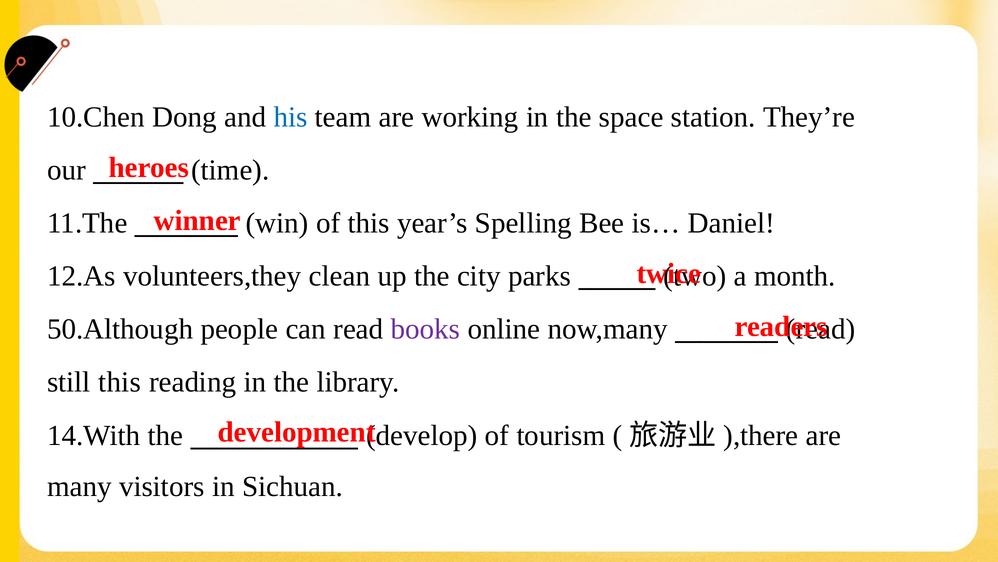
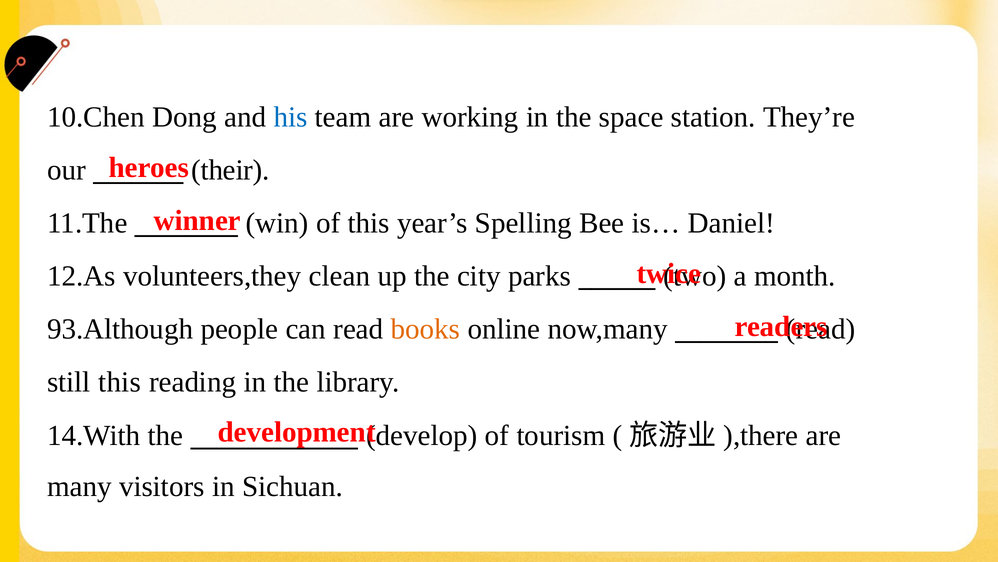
time: time -> their (230, 170)
50.Although: 50.Although -> 93.Although (120, 329)
books colour: purple -> orange (425, 329)
